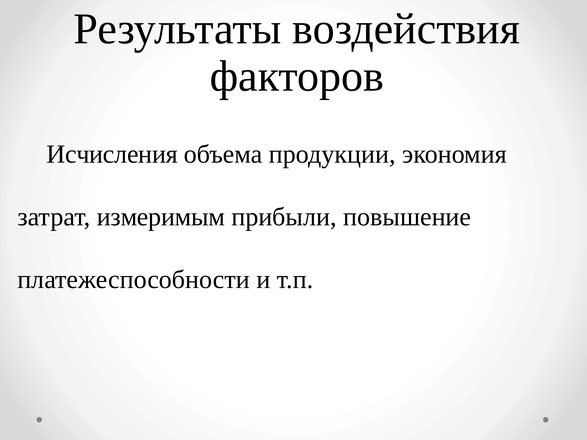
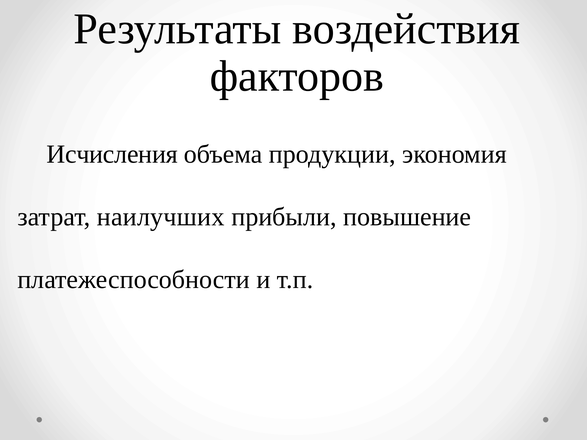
измеримым: измеримым -> наилучших (161, 217)
